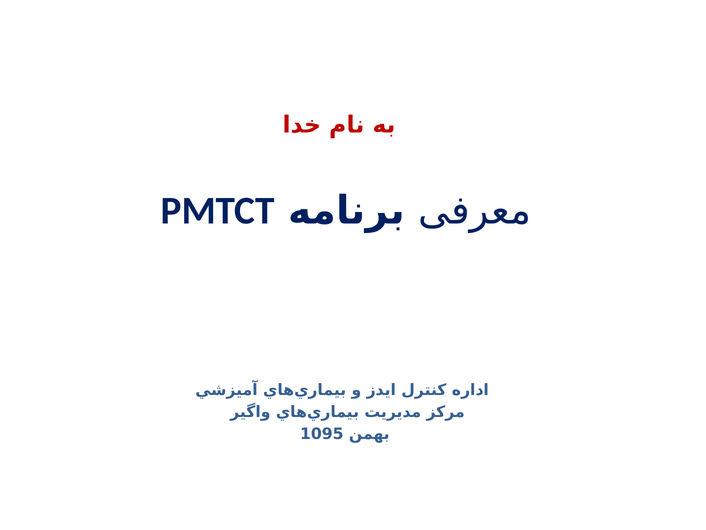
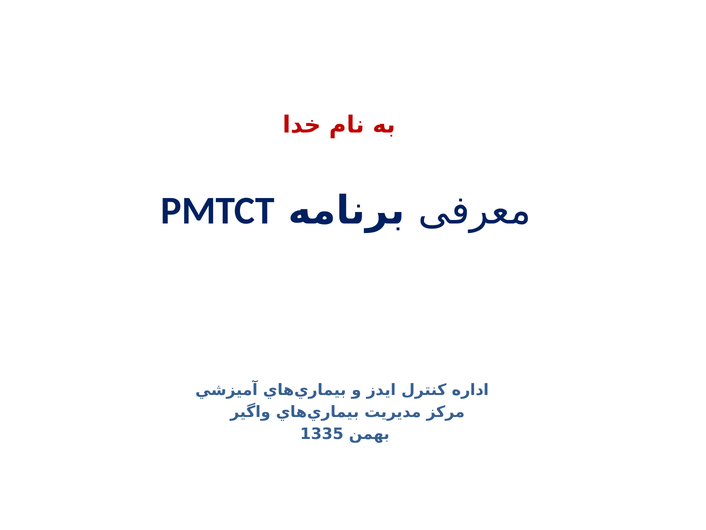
1095: 1095 -> 1335 (322, 433)
